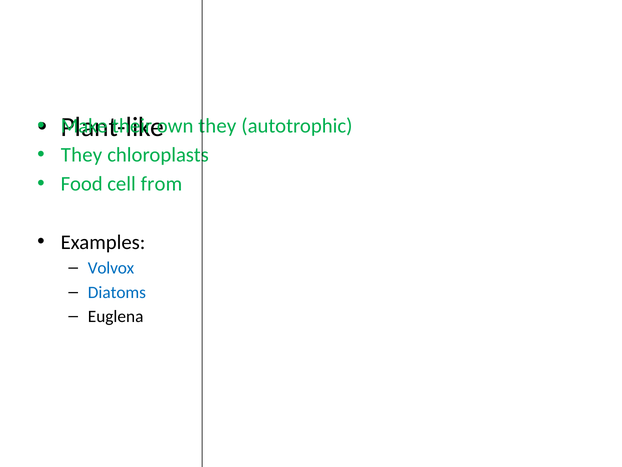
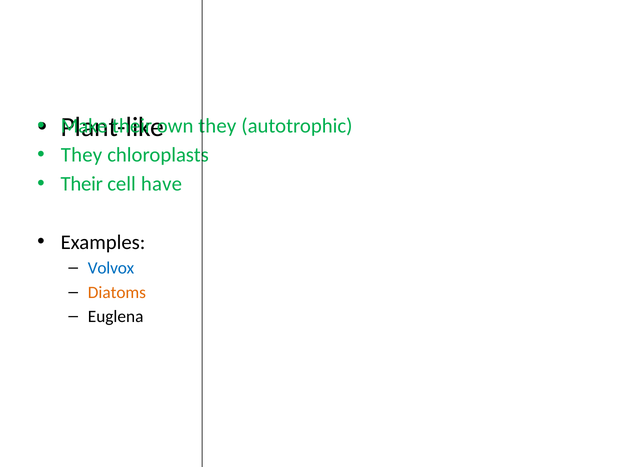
Food: Food -> Their (82, 184)
from: from -> have (161, 184)
Diatoms colour: blue -> orange (117, 292)
